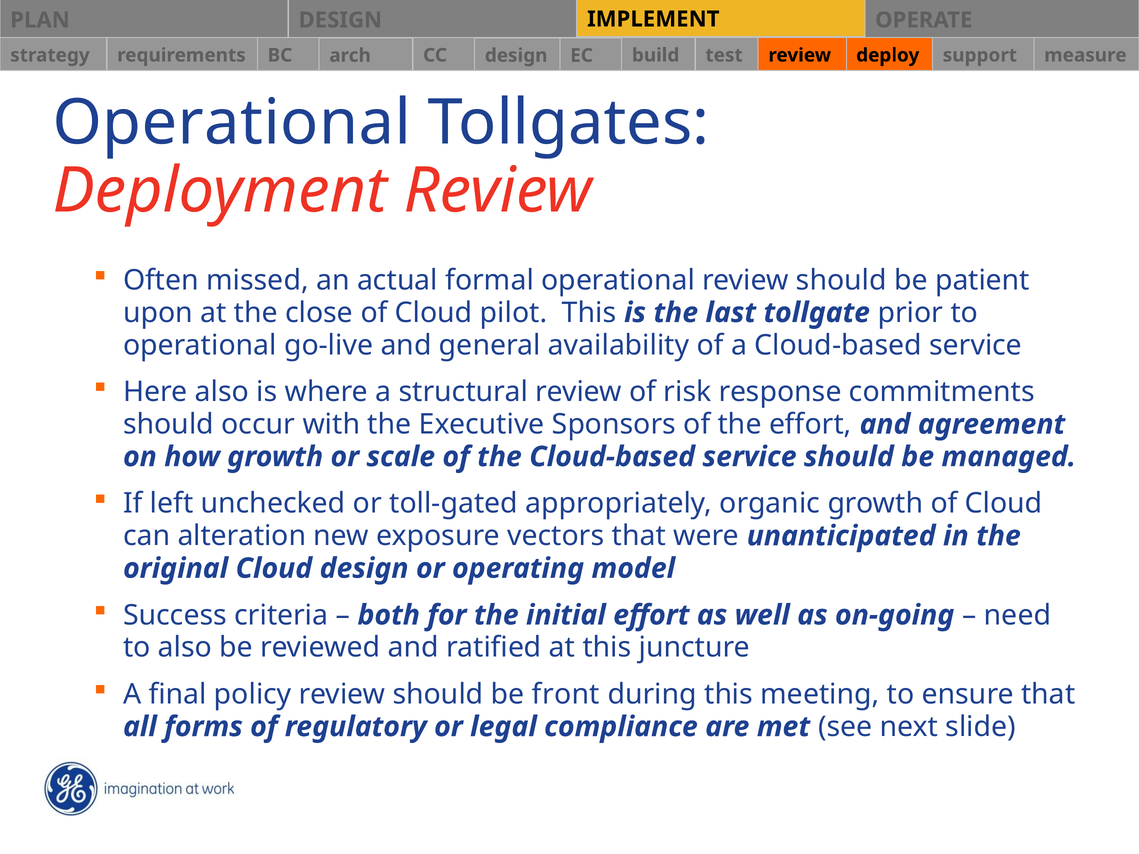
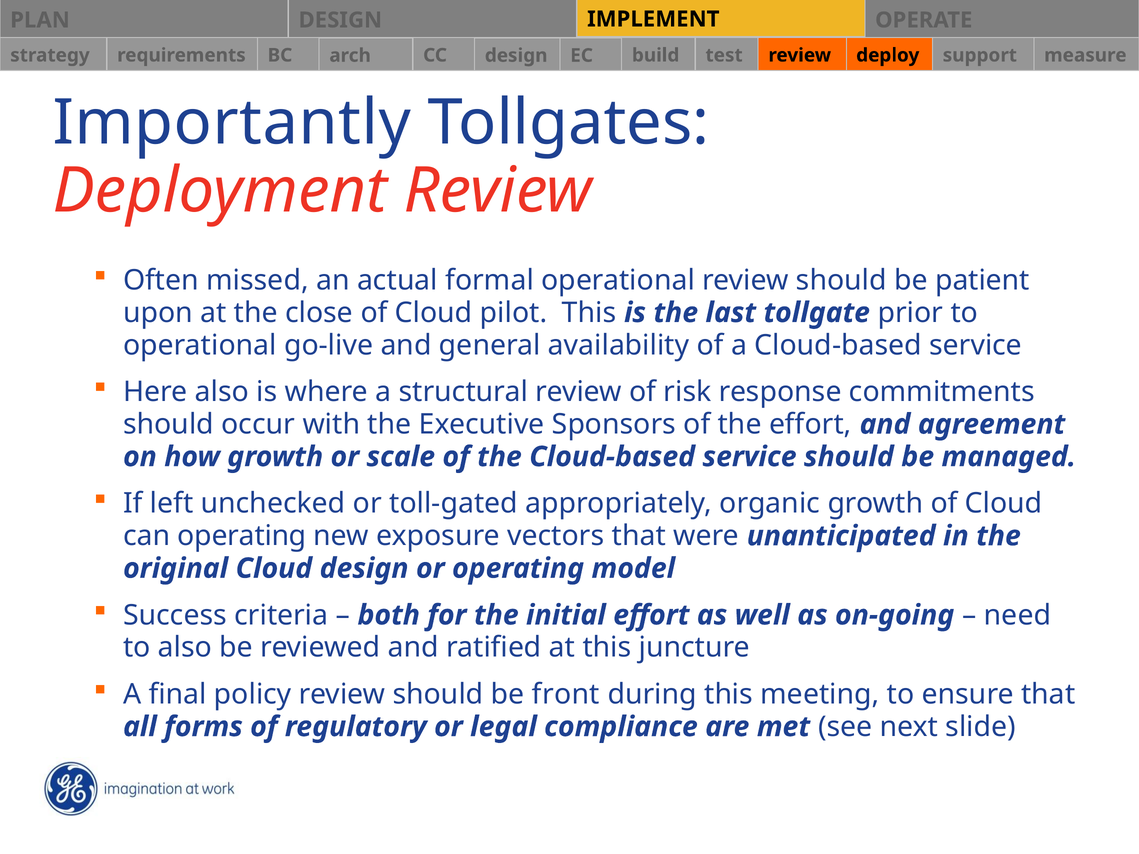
Operational: Operational -> Importantly (232, 123)
can alteration: alteration -> operating (242, 536)
